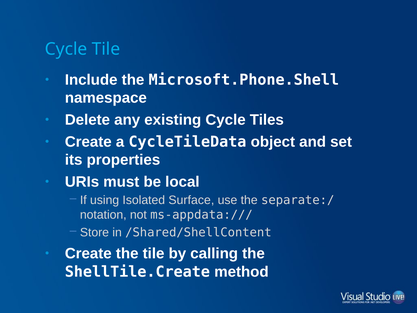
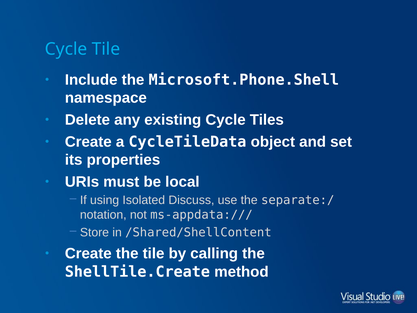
Surface: Surface -> Discuss (191, 200)
